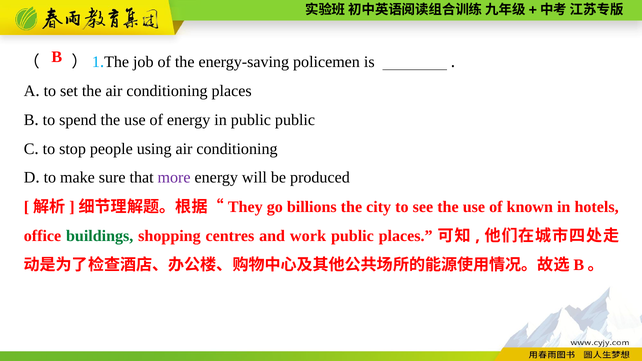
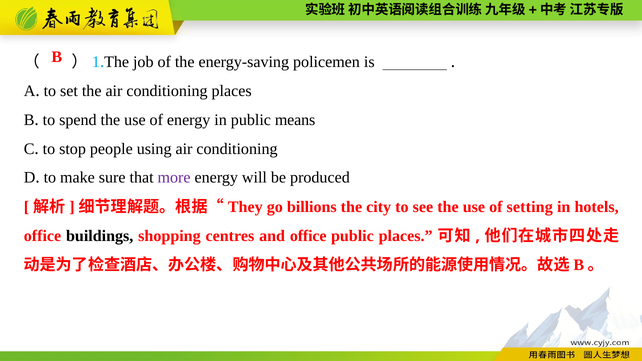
public public: public -> means (295, 120)
known: known -> setting (530, 207)
buildings colour: green -> black (100, 236)
and work: work -> office (308, 236)
